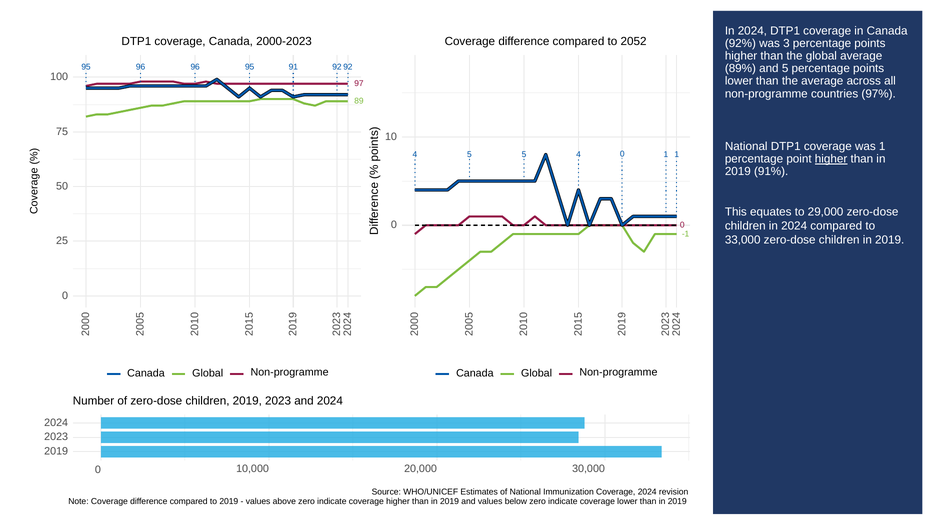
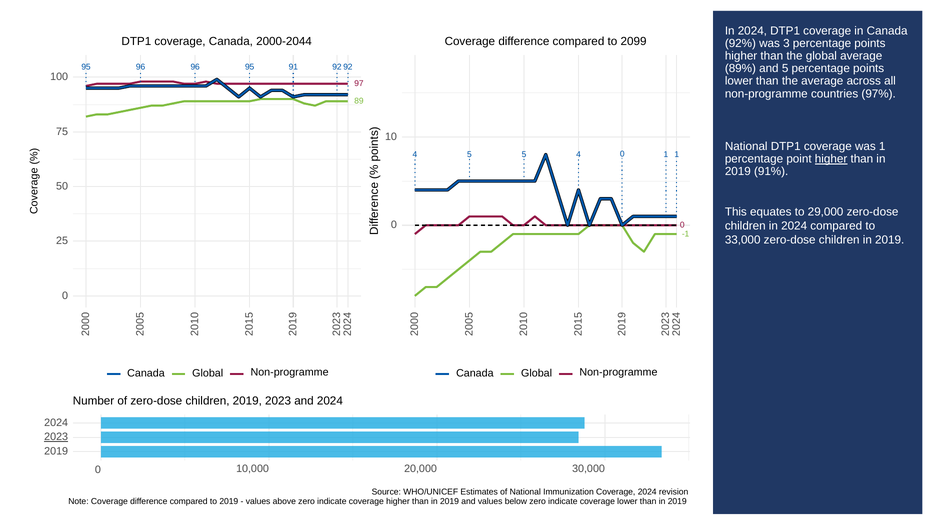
2000-2023: 2000-2023 -> 2000-2044 (284, 41)
2052: 2052 -> 2099 (634, 41)
2023 underline: none -> present (56, 437)
